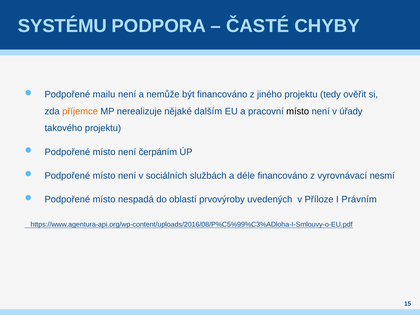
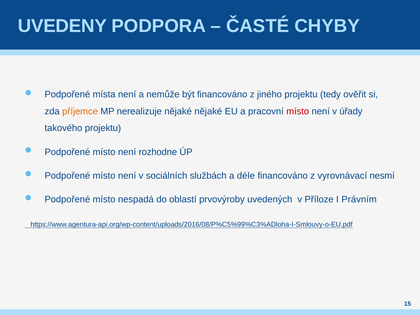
SYSTÉMU: SYSTÉMU -> UVEDENY (62, 26)
mailu: mailu -> místa (104, 95)
nějaké dalším: dalším -> nějaké (208, 111)
místo colour: black -> red (298, 111)
čerpáním: čerpáním -> rozhodne (158, 152)
